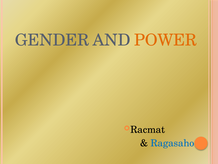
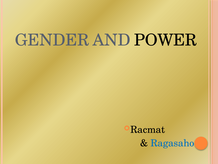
POWER colour: orange -> black (165, 40)
